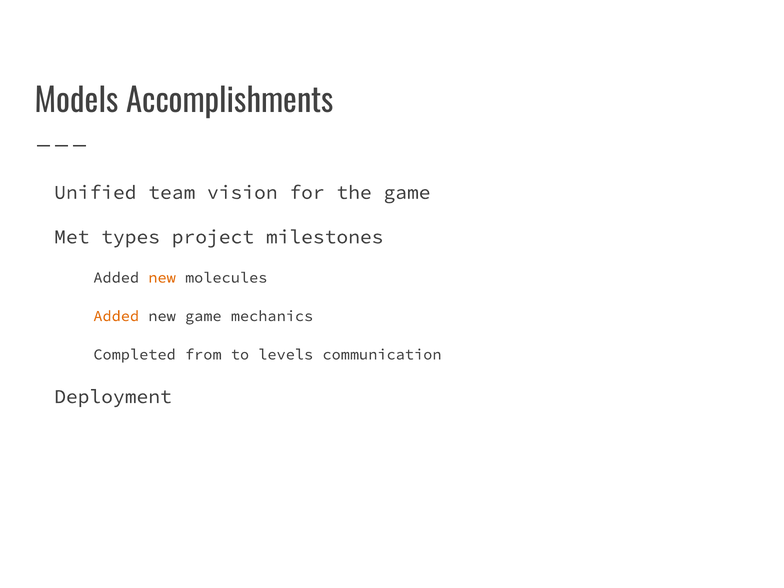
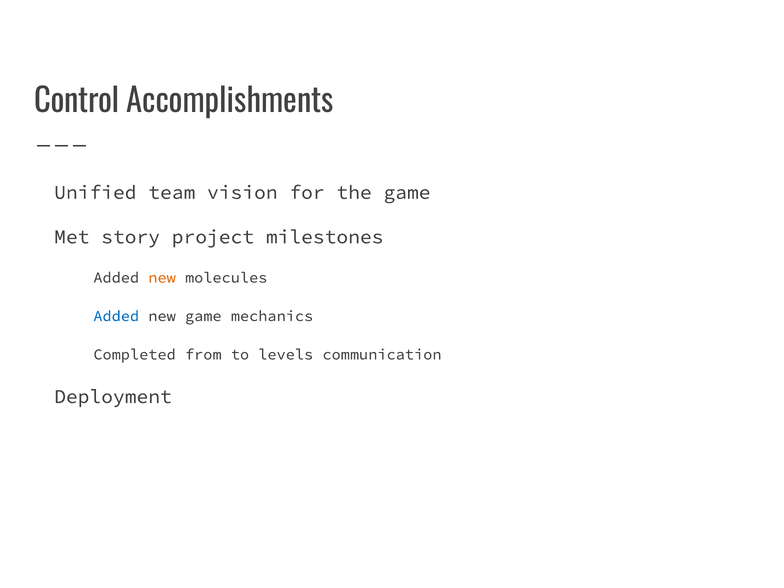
Models: Models -> Control (77, 101)
types: types -> story (131, 237)
Added colour: orange -> blue (116, 316)
